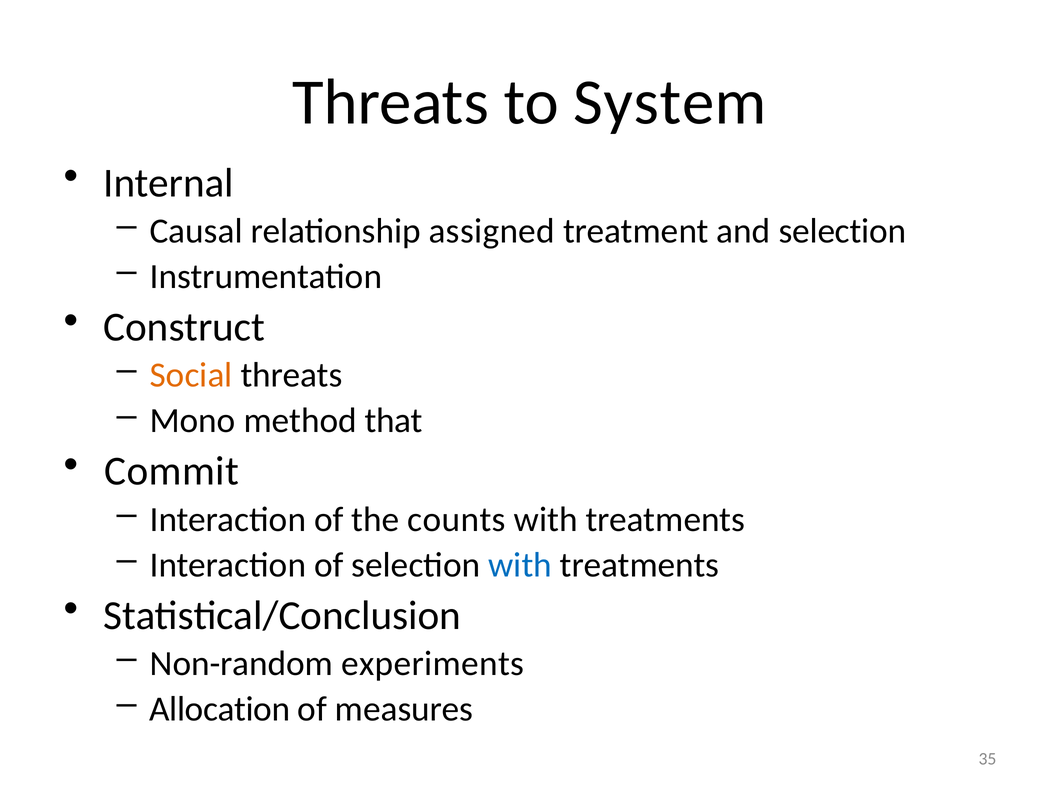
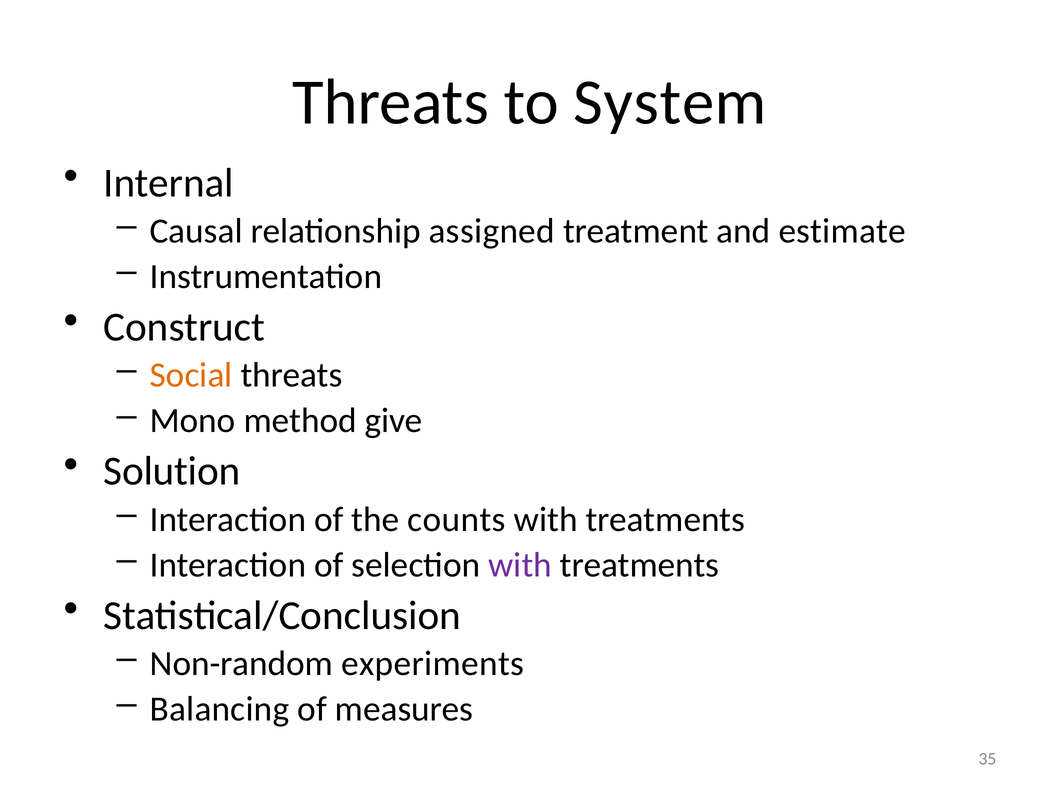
and selection: selection -> estimate (842, 231)
that: that -> give (394, 421)
Commit: Commit -> Solution (172, 471)
with colour: blue -> purple (520, 565)
Allocation: Allocation -> Balancing (219, 709)
